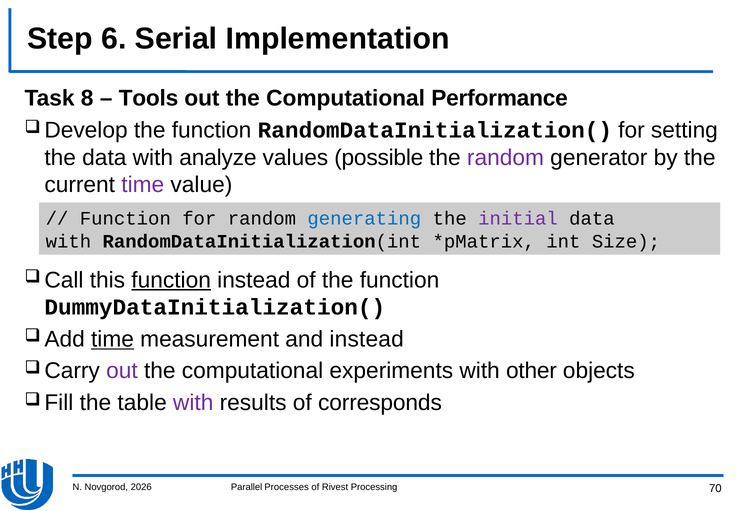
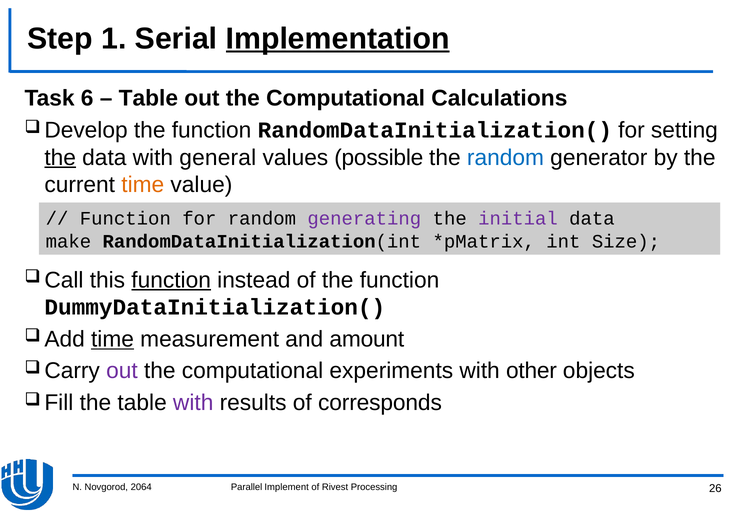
6: 6 -> 1 (114, 39)
Implementation underline: none -> present (338, 39)
8: 8 -> 6 (87, 98)
Tools: Tools -> Table (148, 98)
Performance: Performance -> Calculations (499, 98)
the underline: none -> present (60, 157)
analyze: analyze -> general (218, 157)
random colour: purple -> blue (505, 157)
time colour: purple -> orange (143, 185)
generating colour: blue -> purple (364, 219)
with: with -> make (68, 241)
and instead: instead -> amount (367, 339)
2026: 2026 -> 2064 (141, 487)
Processes: Processes -> Implement (287, 487)
70: 70 -> 26 (715, 488)
